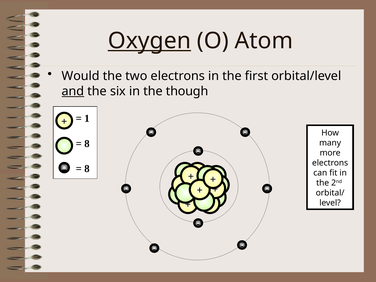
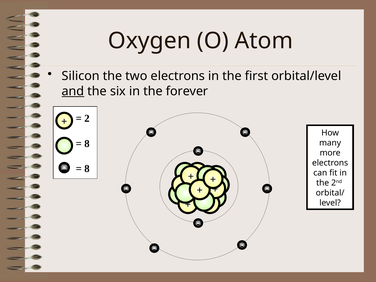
Oxygen underline: present -> none (149, 41)
Would: Would -> Silicon (81, 76)
though: though -> forever (187, 91)
1: 1 -> 2 (87, 119)
